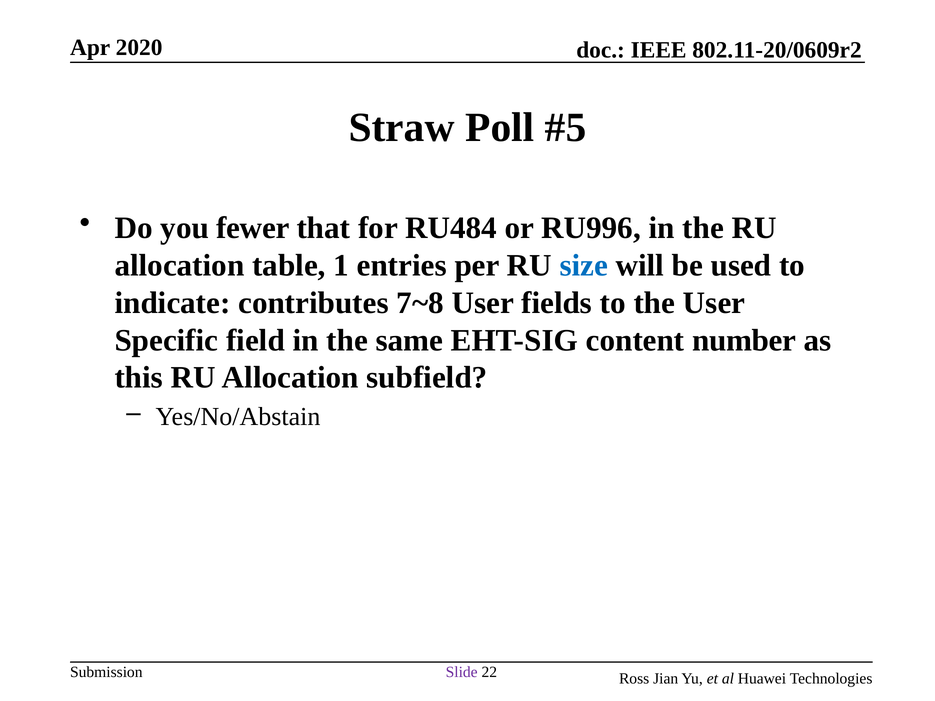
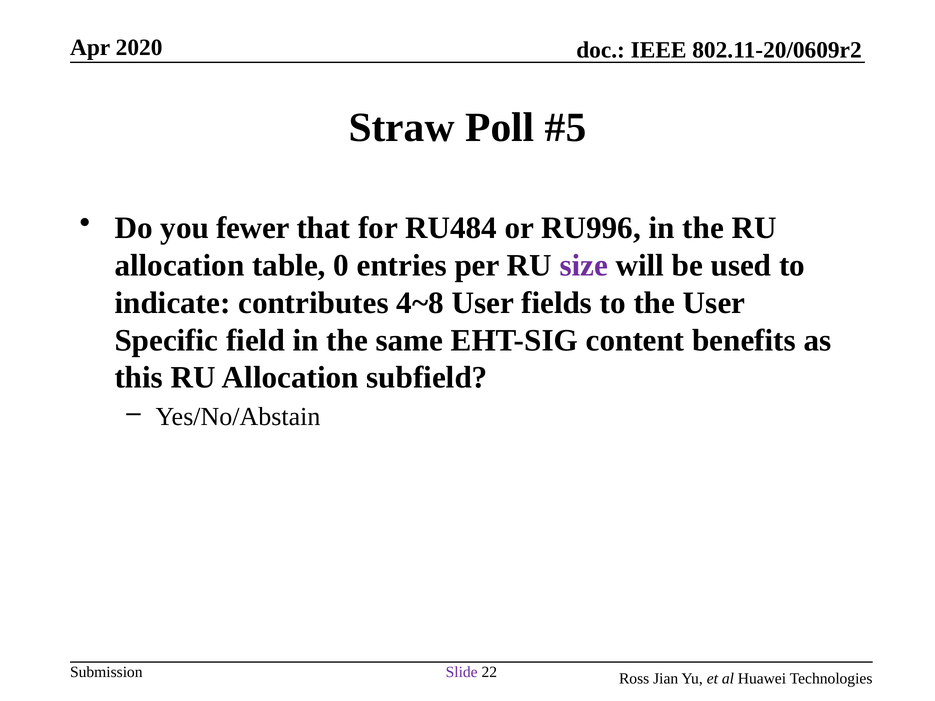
1: 1 -> 0 (341, 266)
size colour: blue -> purple (584, 266)
7~8: 7~8 -> 4~8 (420, 303)
number: number -> benefits (744, 340)
